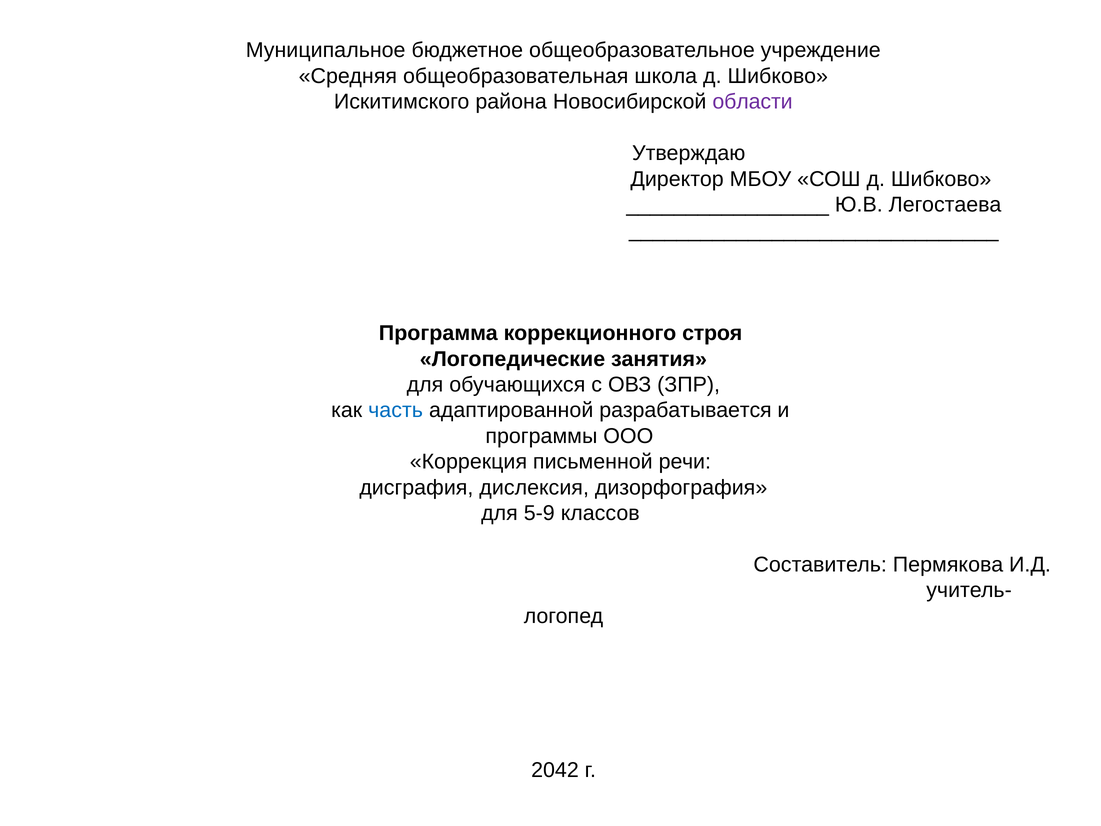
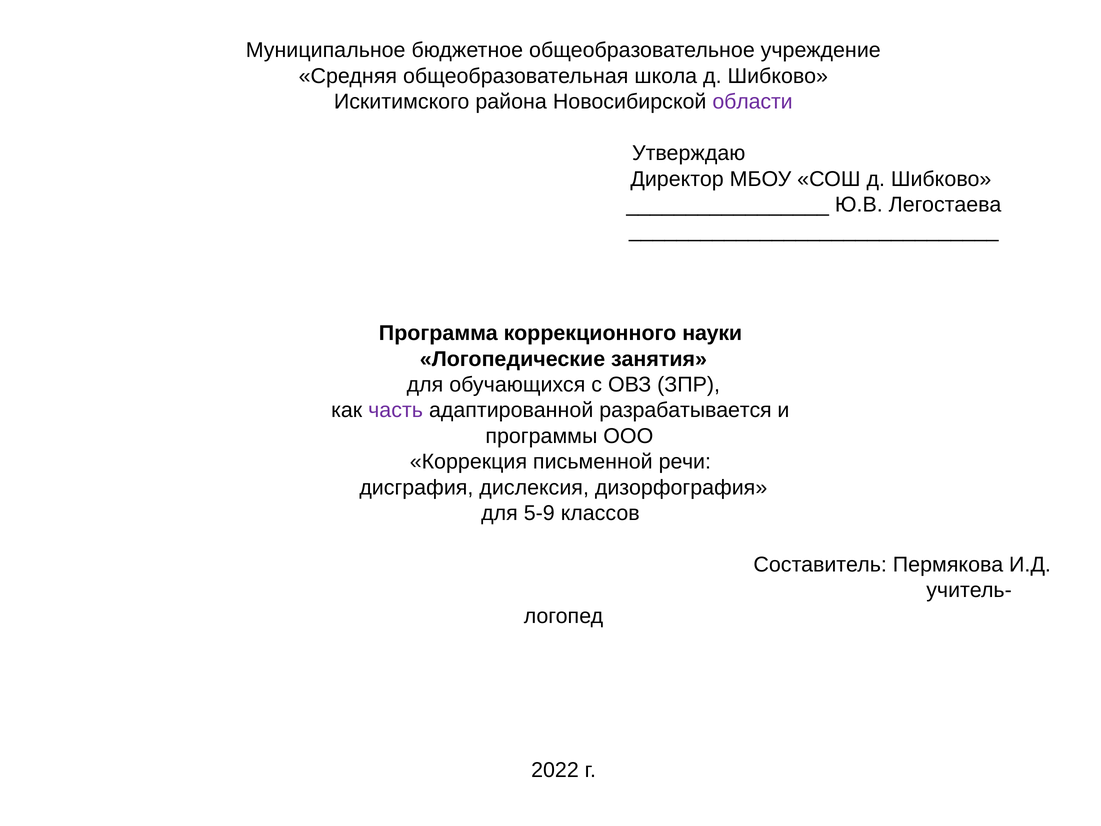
строя: строя -> науки (712, 333)
часть colour: blue -> purple (396, 410)
2042: 2042 -> 2022 (555, 770)
